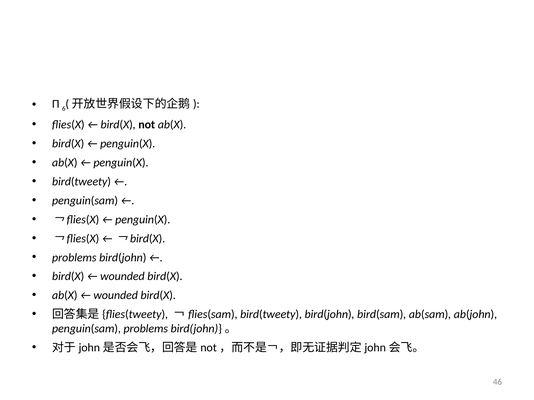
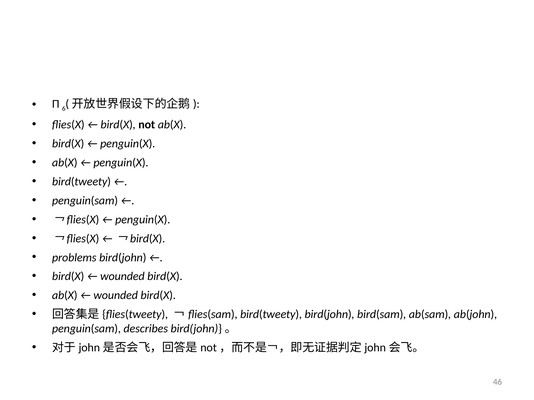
penguin(sam problems: problems -> describes (146, 329)
